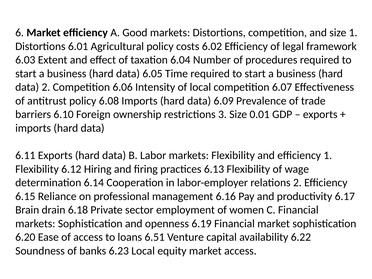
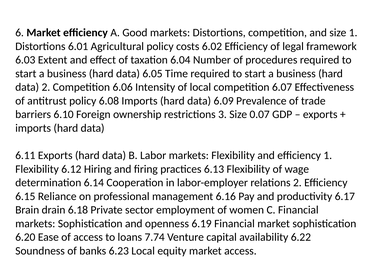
0.01: 0.01 -> 0.07 (260, 114)
6.51: 6.51 -> 7.74 (155, 237)
